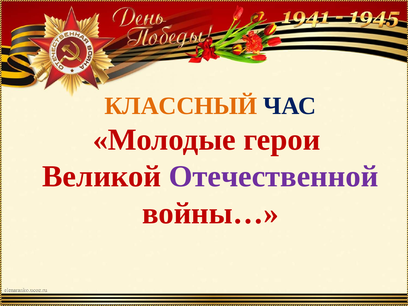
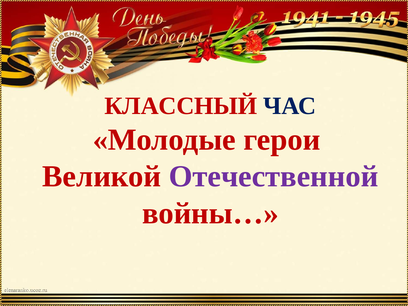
КЛАССНЫЙ colour: orange -> red (181, 106)
